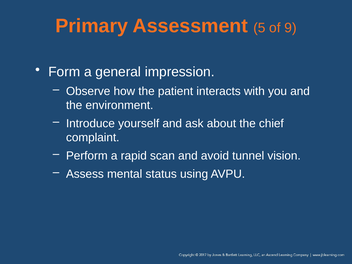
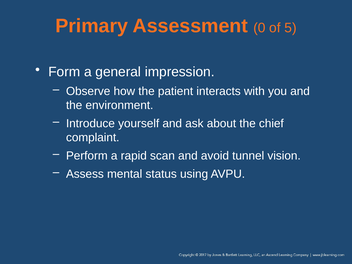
5: 5 -> 0 (259, 28)
9: 9 -> 5 (290, 28)
